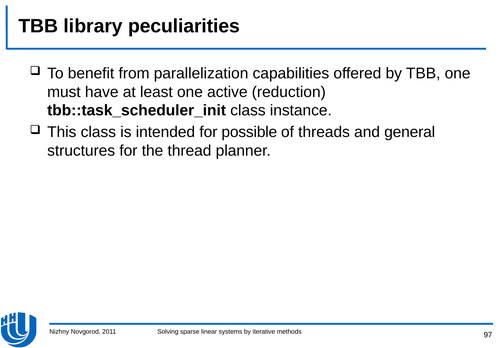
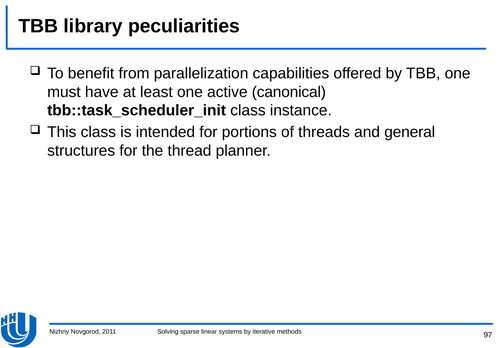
reduction: reduction -> canonical (289, 92)
possible: possible -> portions (249, 132)
